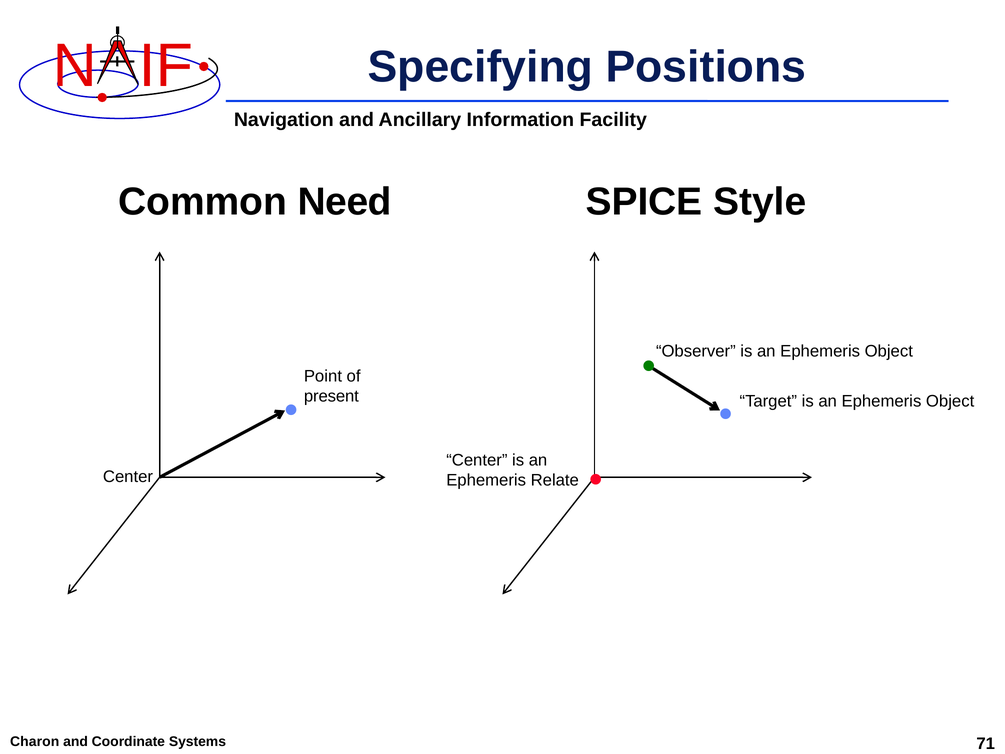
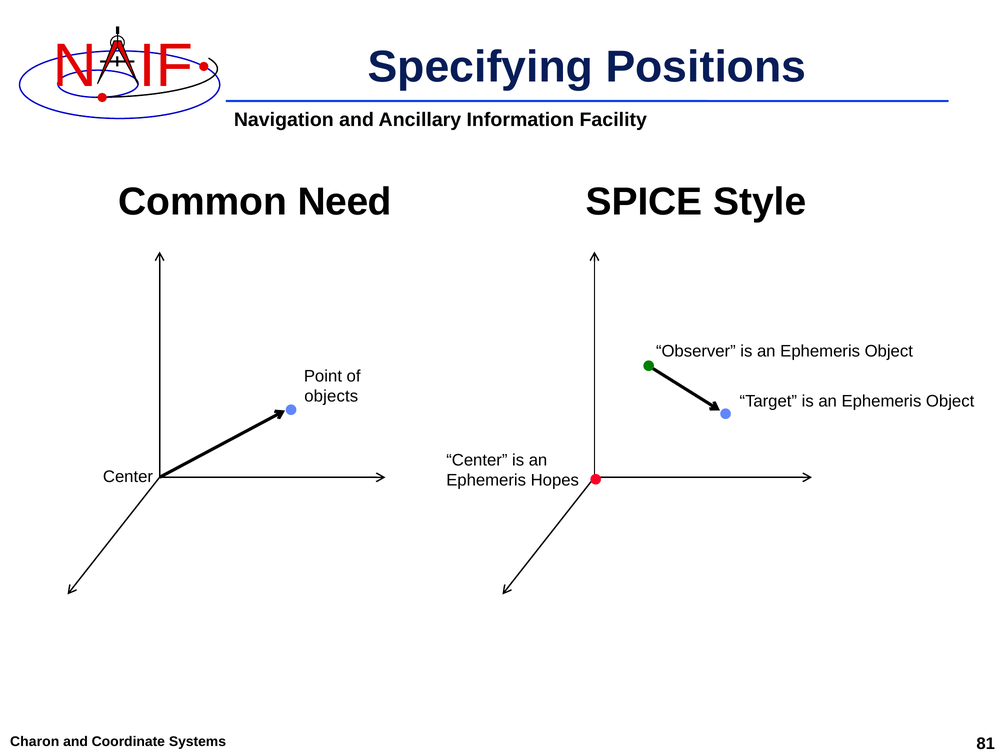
present: present -> objects (331, 396)
Relate: Relate -> Hopes (555, 480)
71: 71 -> 81 (986, 744)
